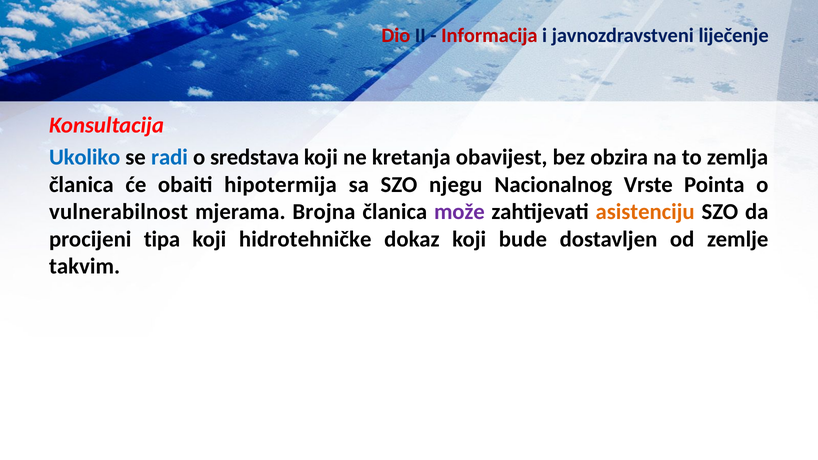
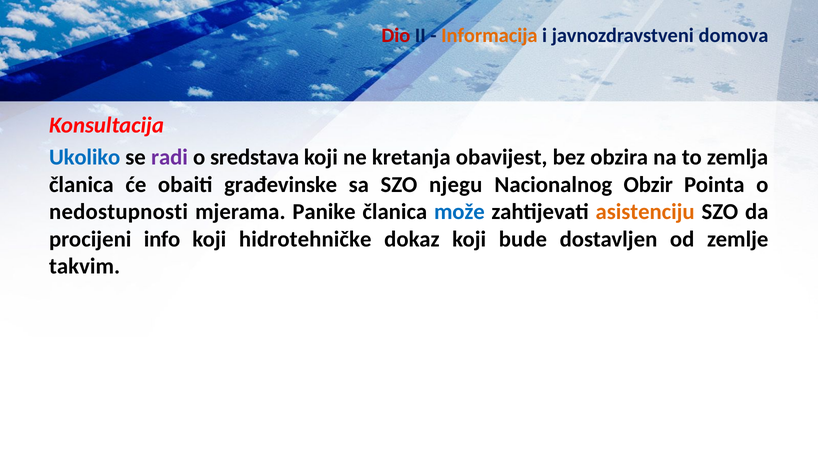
Informacija colour: red -> orange (489, 35)
liječenje: liječenje -> domova (733, 35)
radi colour: blue -> purple (169, 157)
hipotermija: hipotermija -> građevinske (281, 185)
Vrste: Vrste -> Obzir (648, 185)
vulnerabilnost: vulnerabilnost -> nedostupnosti (119, 212)
Brojna: Brojna -> Panike (324, 212)
može colour: purple -> blue (459, 212)
tipa: tipa -> info (162, 239)
